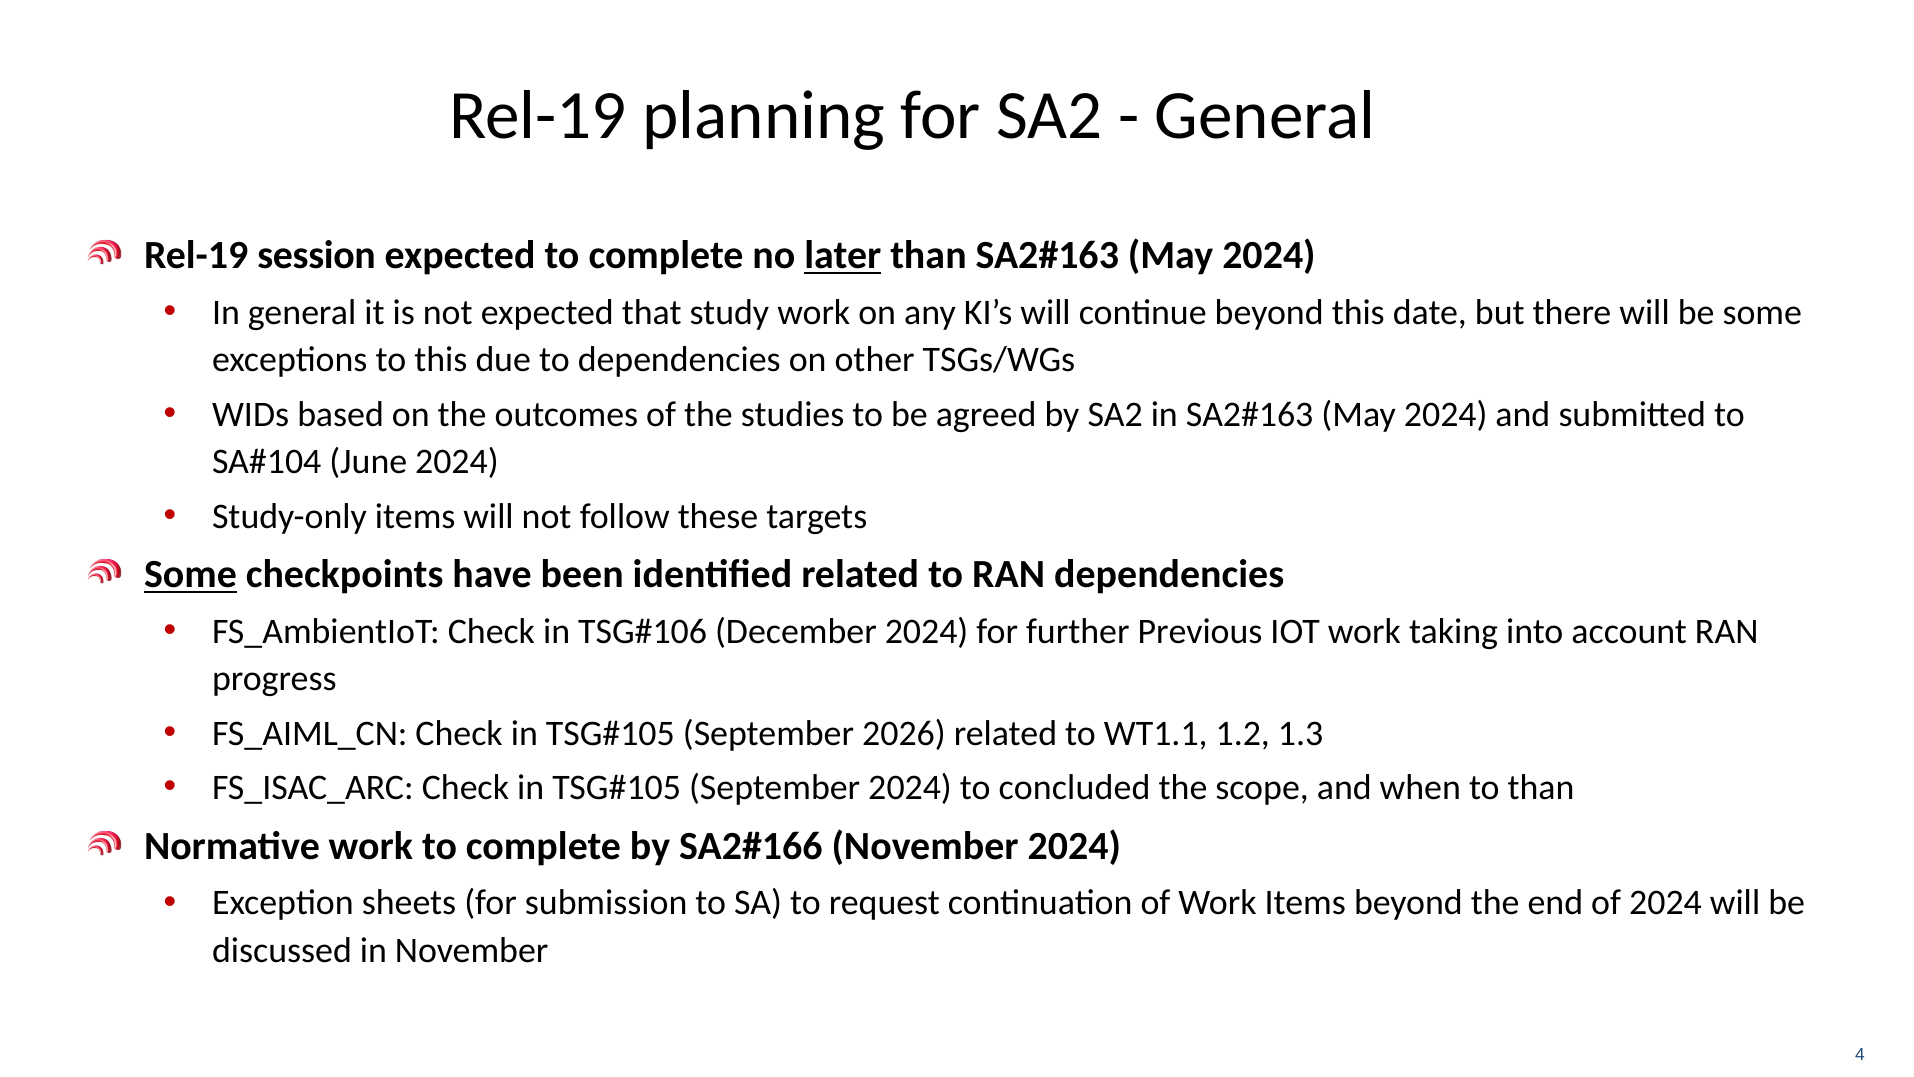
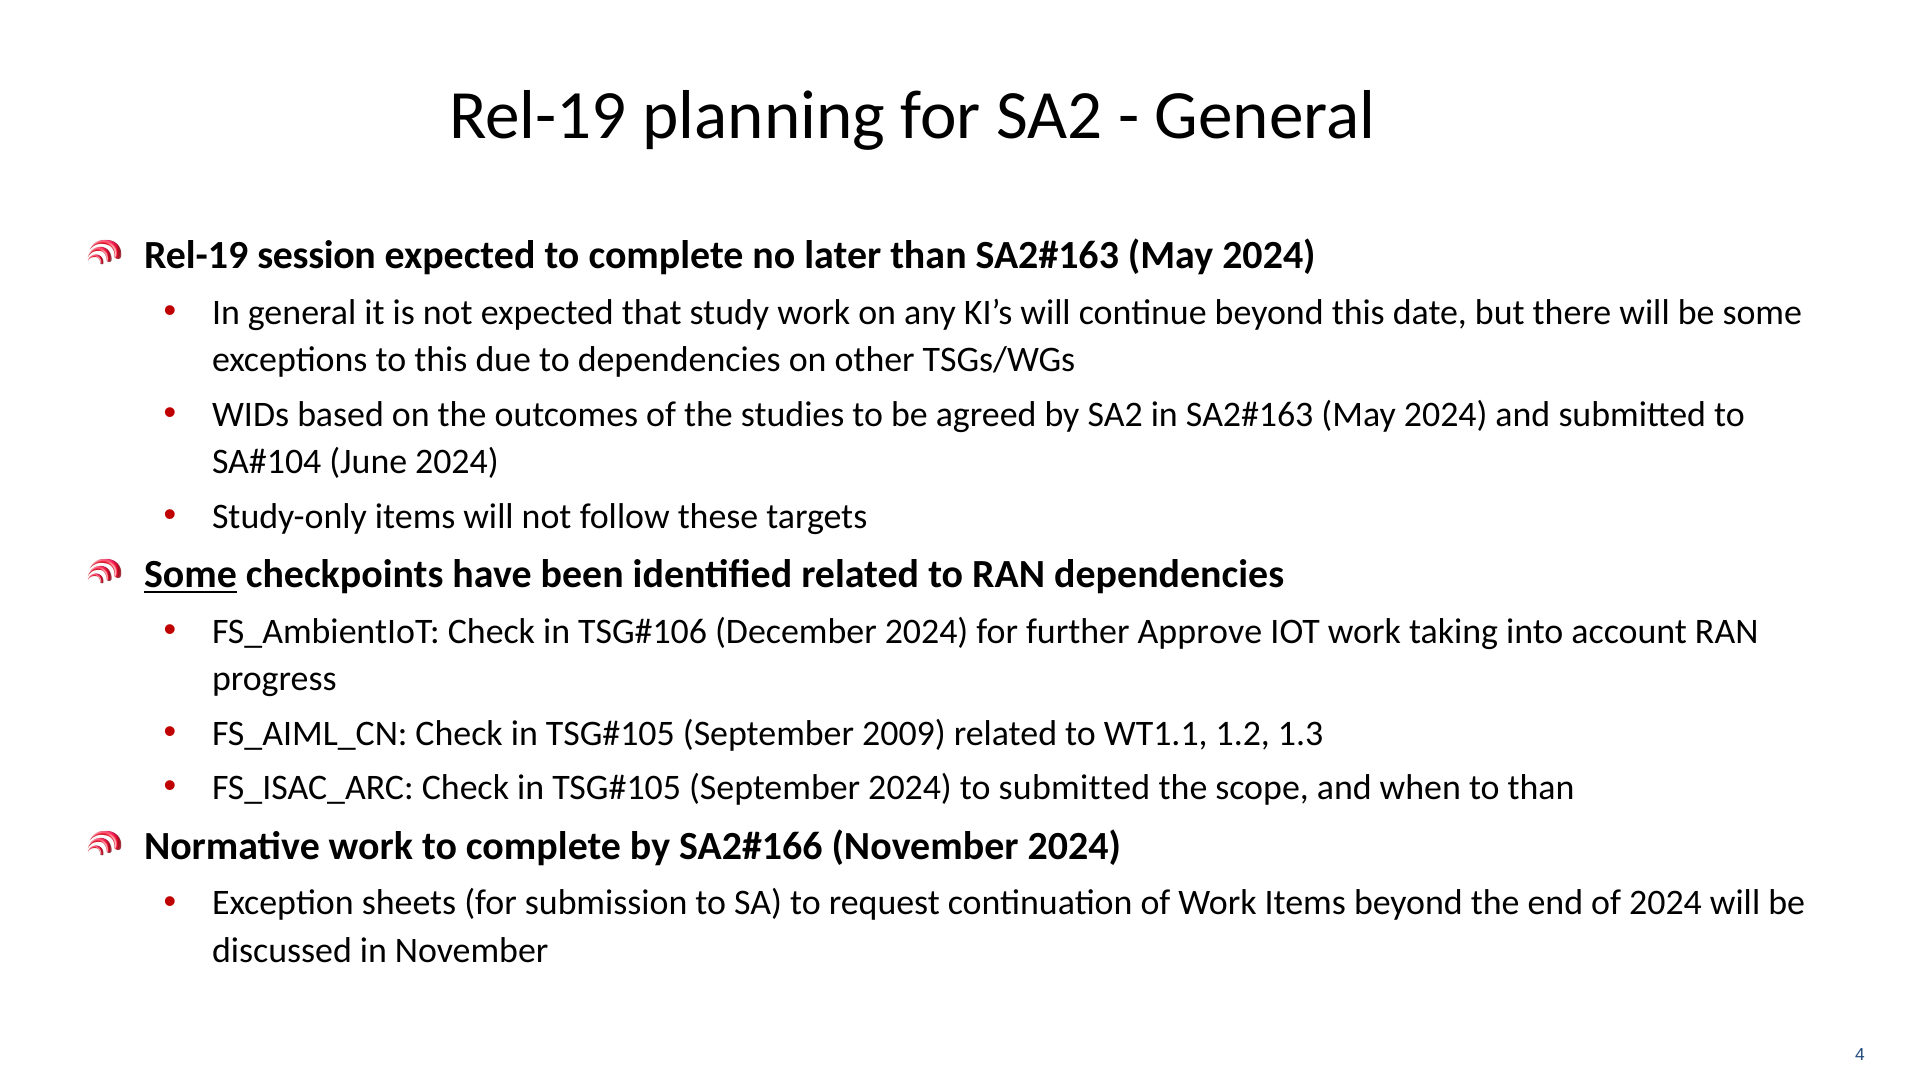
later underline: present -> none (843, 256)
Previous: Previous -> Approve (1200, 631)
2026: 2026 -> 2009 (904, 733)
to concluded: concluded -> submitted (1074, 788)
